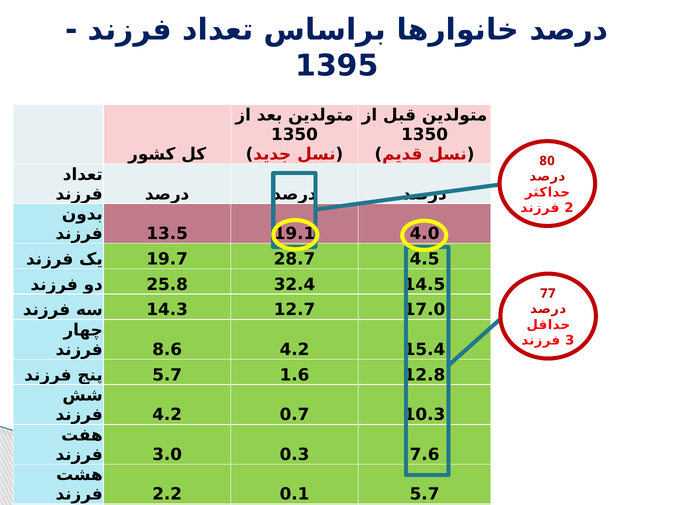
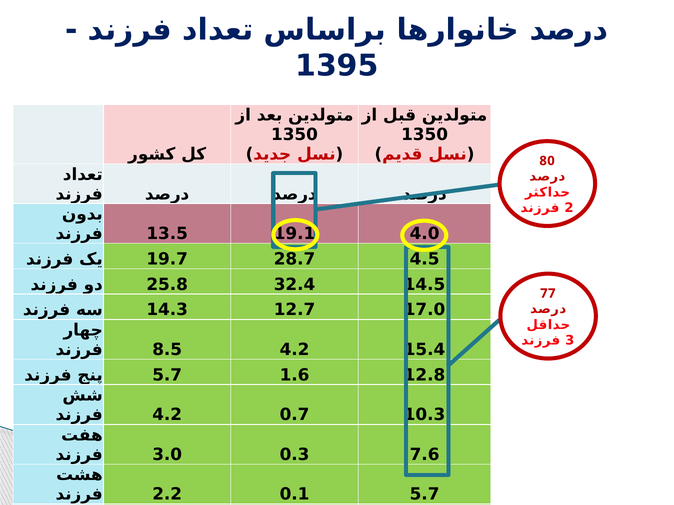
8.6: 8.6 -> 8.5 (167, 350)
